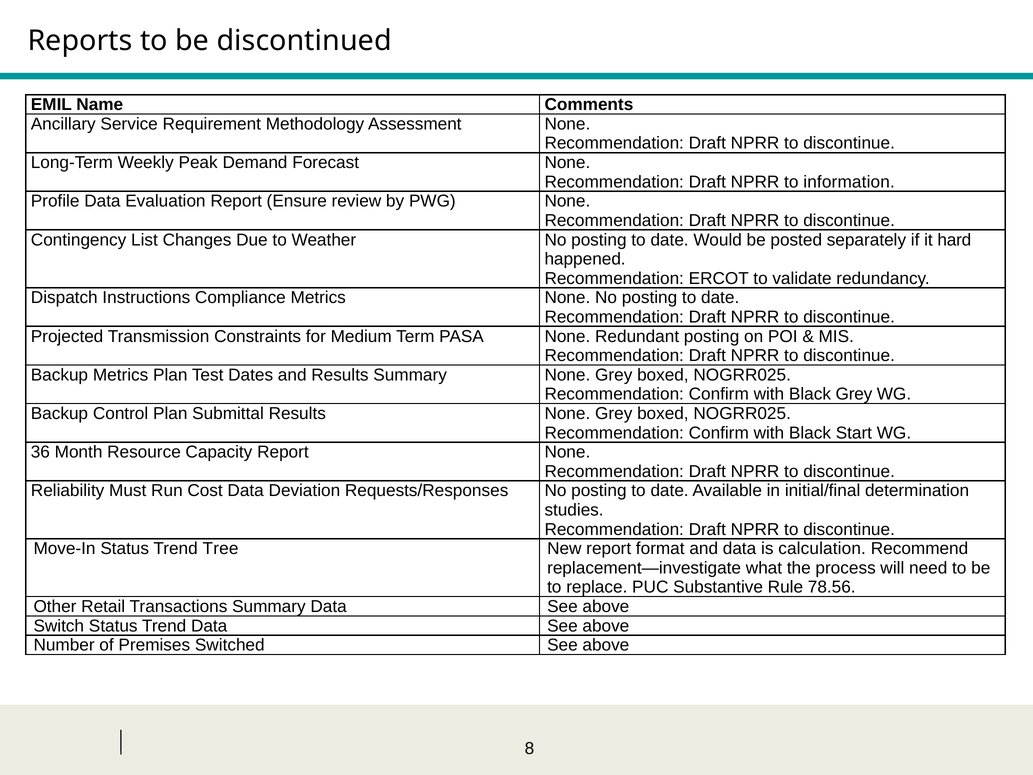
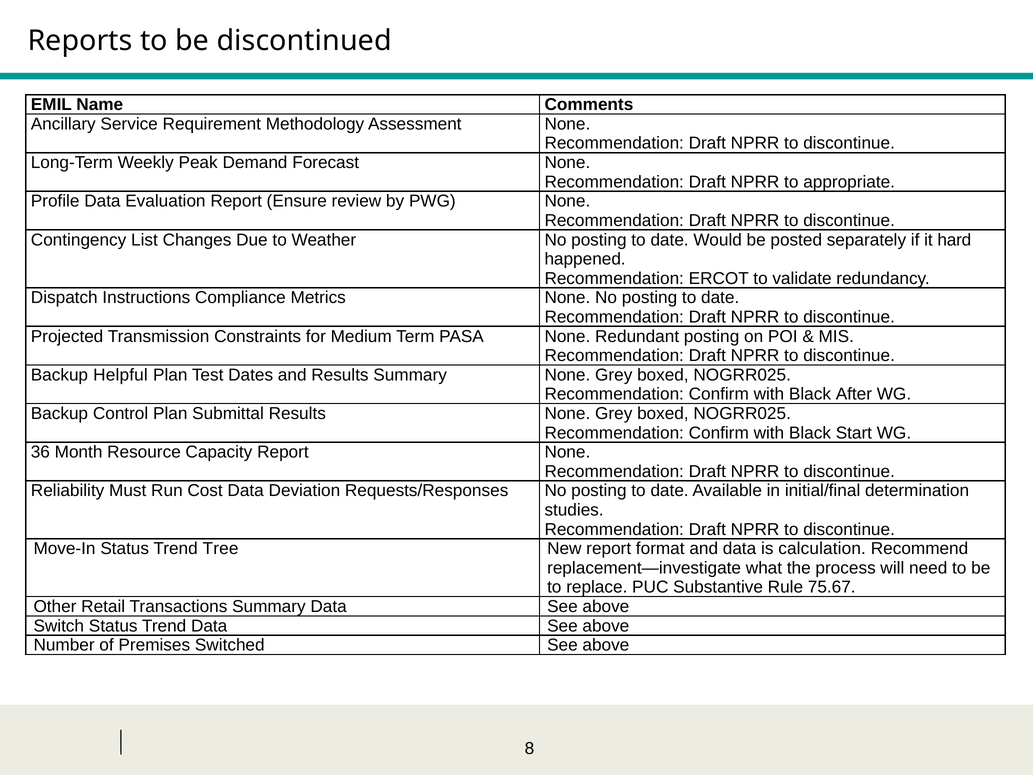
information: information -> appropriate (849, 182)
Backup Metrics: Metrics -> Helpful (120, 375)
Black Grey: Grey -> After (854, 394)
78.56: 78.56 -> 75.67 (832, 587)
